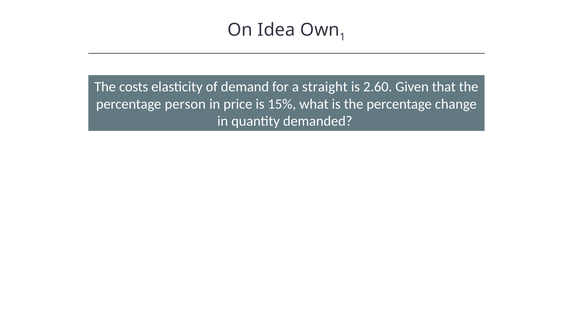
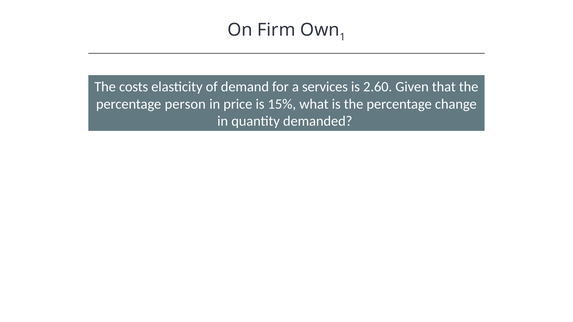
Idea: Idea -> Firm (276, 30)
straight: straight -> services (325, 87)
